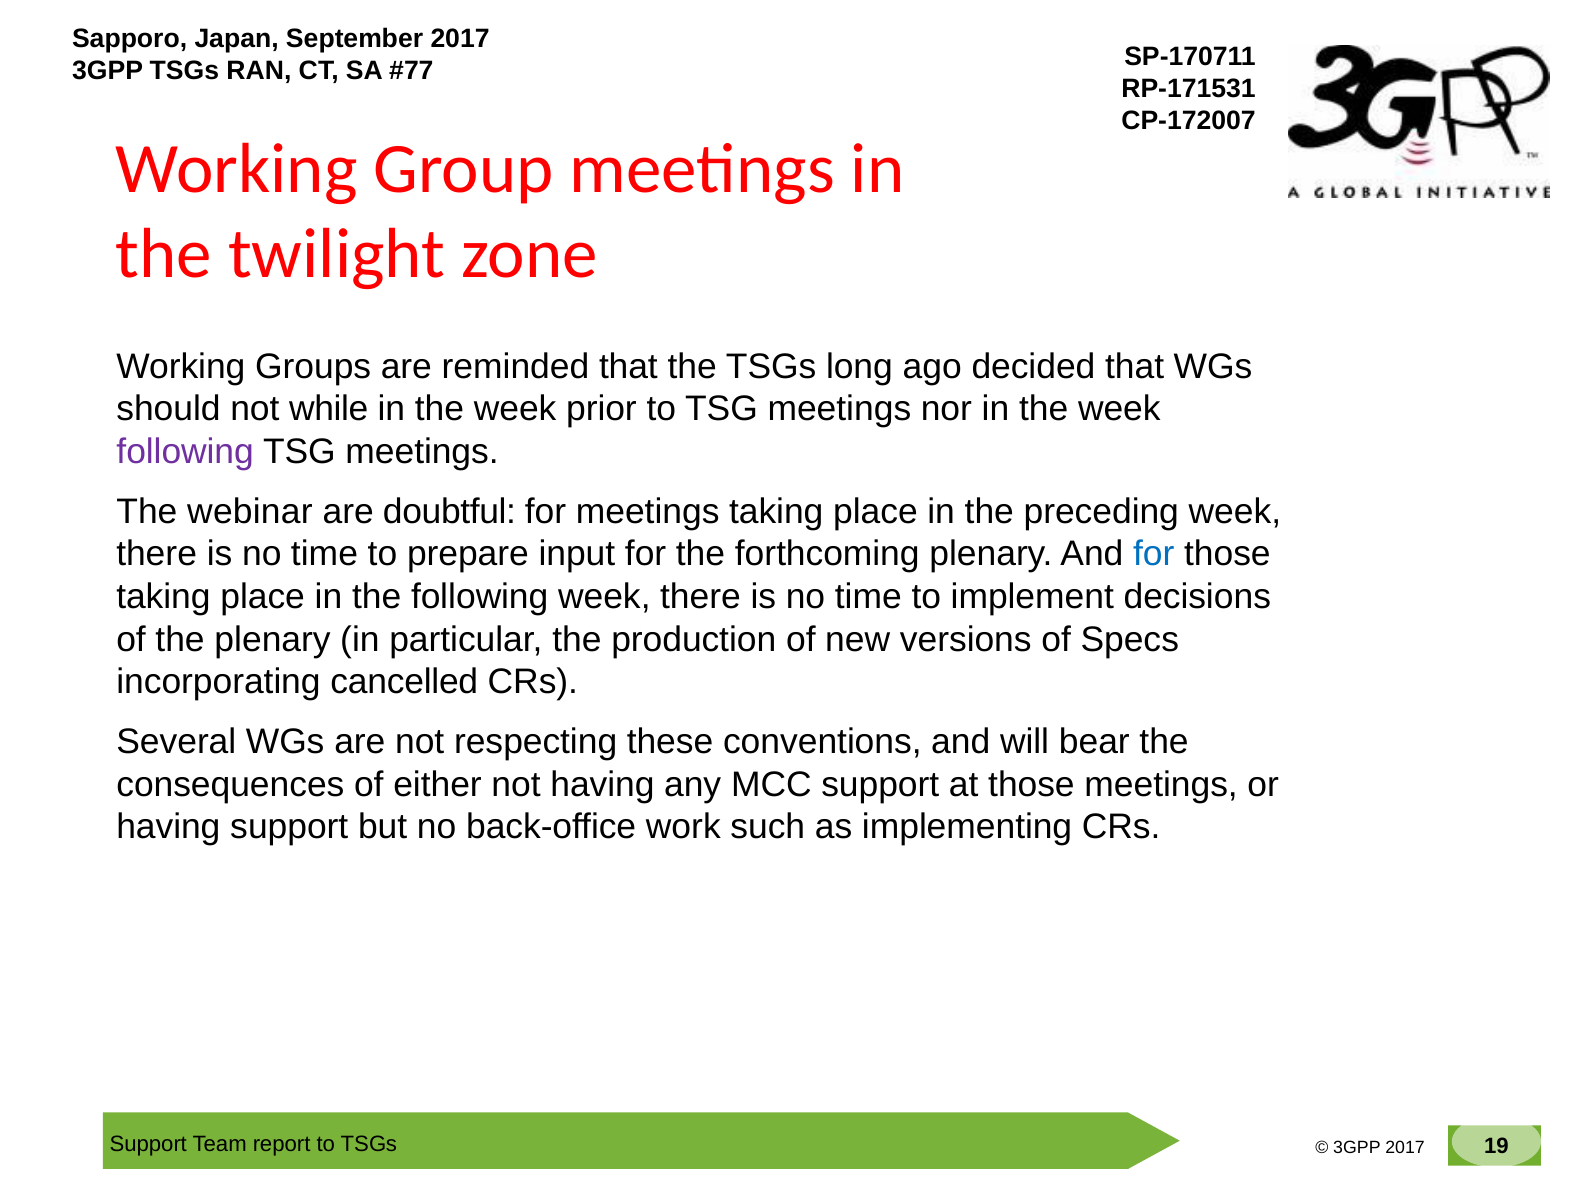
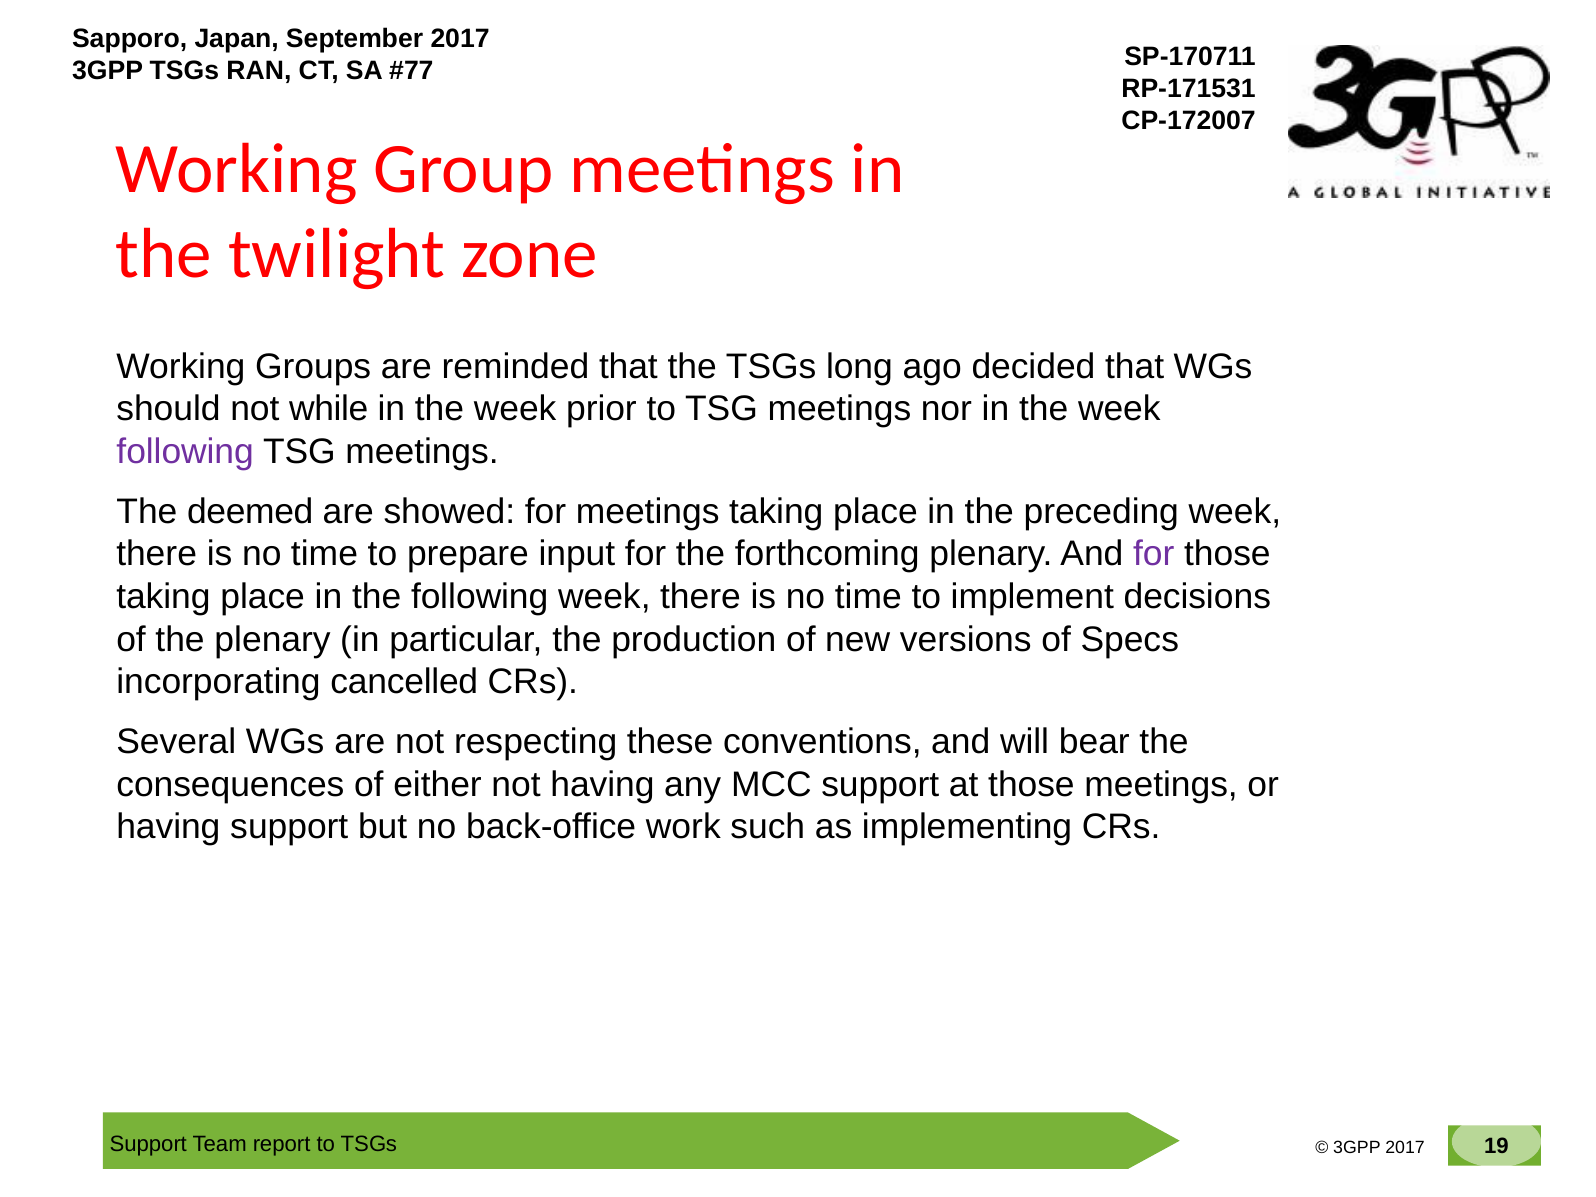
webinar: webinar -> deemed (250, 512)
doubtful: doubtful -> showed (449, 512)
for colour: blue -> purple (1154, 554)
